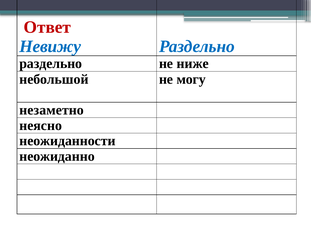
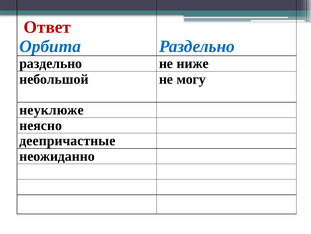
Невижу: Невижу -> Орбита (50, 46)
незаметно: незаметно -> неуклюже (52, 110)
неожиданности: неожиданности -> деепричастные (67, 140)
